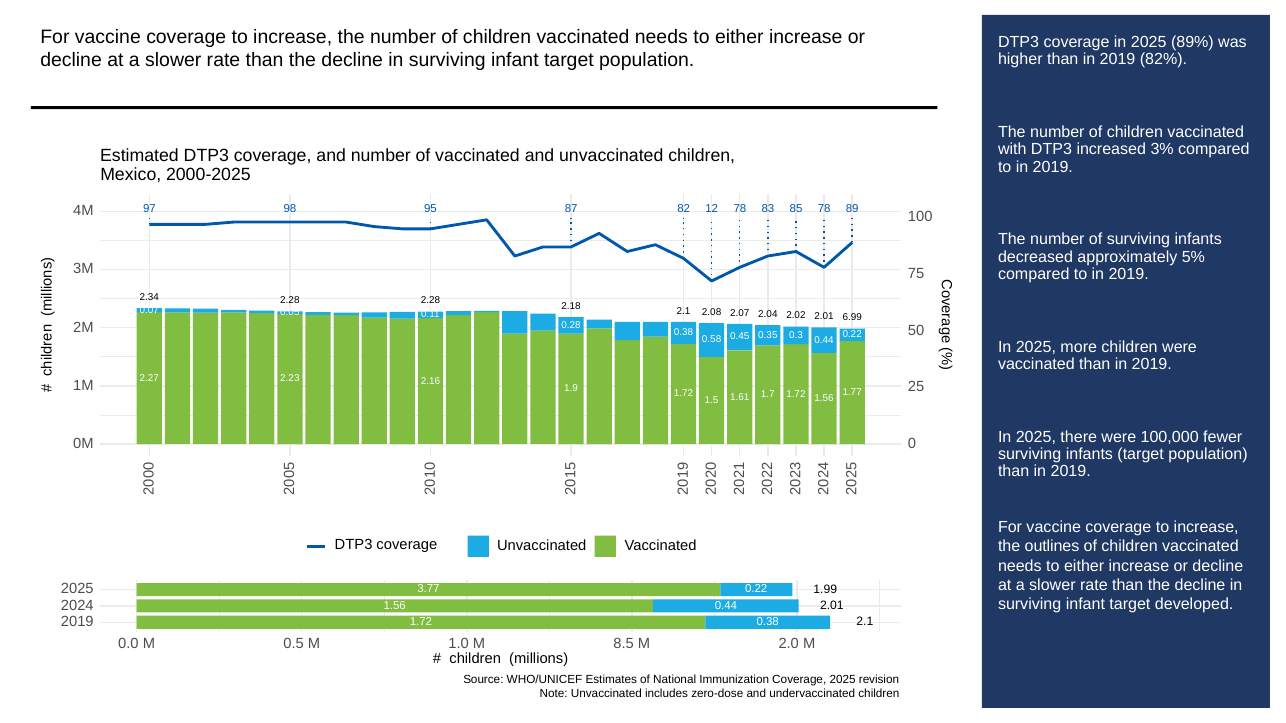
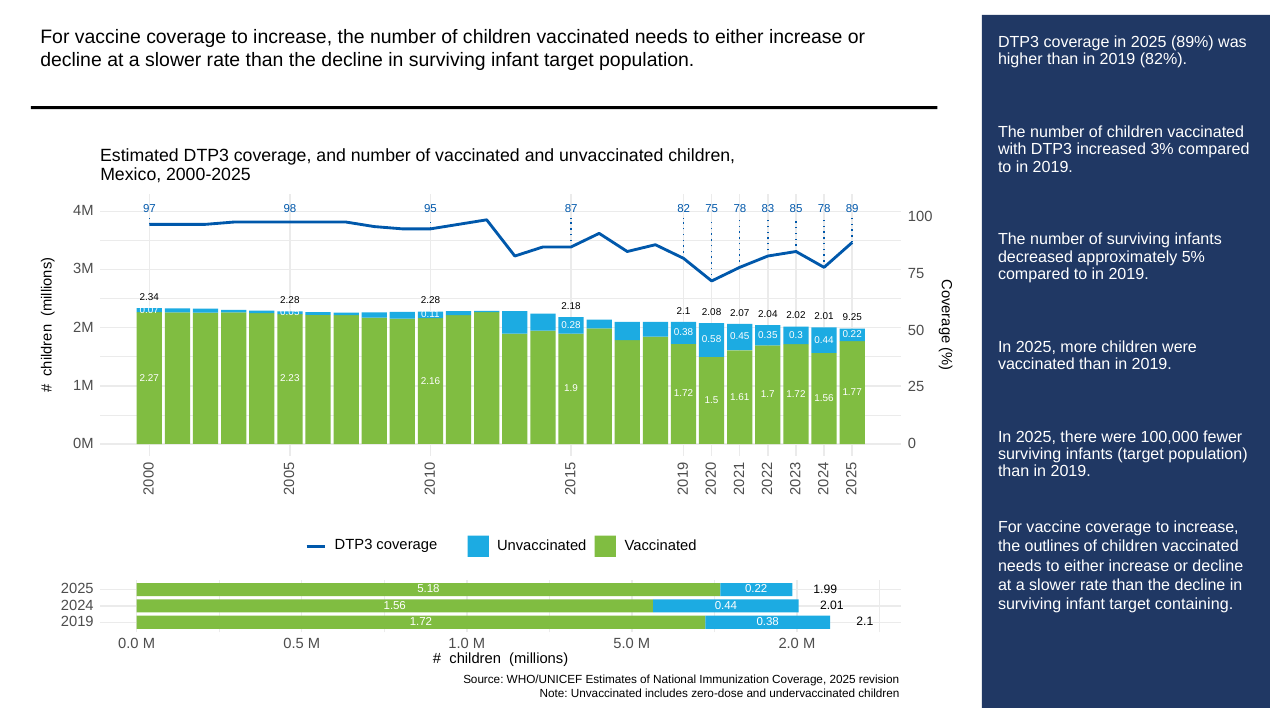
82 12: 12 -> 75 (712, 209)
6.99: 6.99 -> 9.25 (852, 318)
3.77: 3.77 -> 5.18 (428, 589)
developed: developed -> containing (1194, 605)
8.5: 8.5 -> 5.0 (624, 644)
